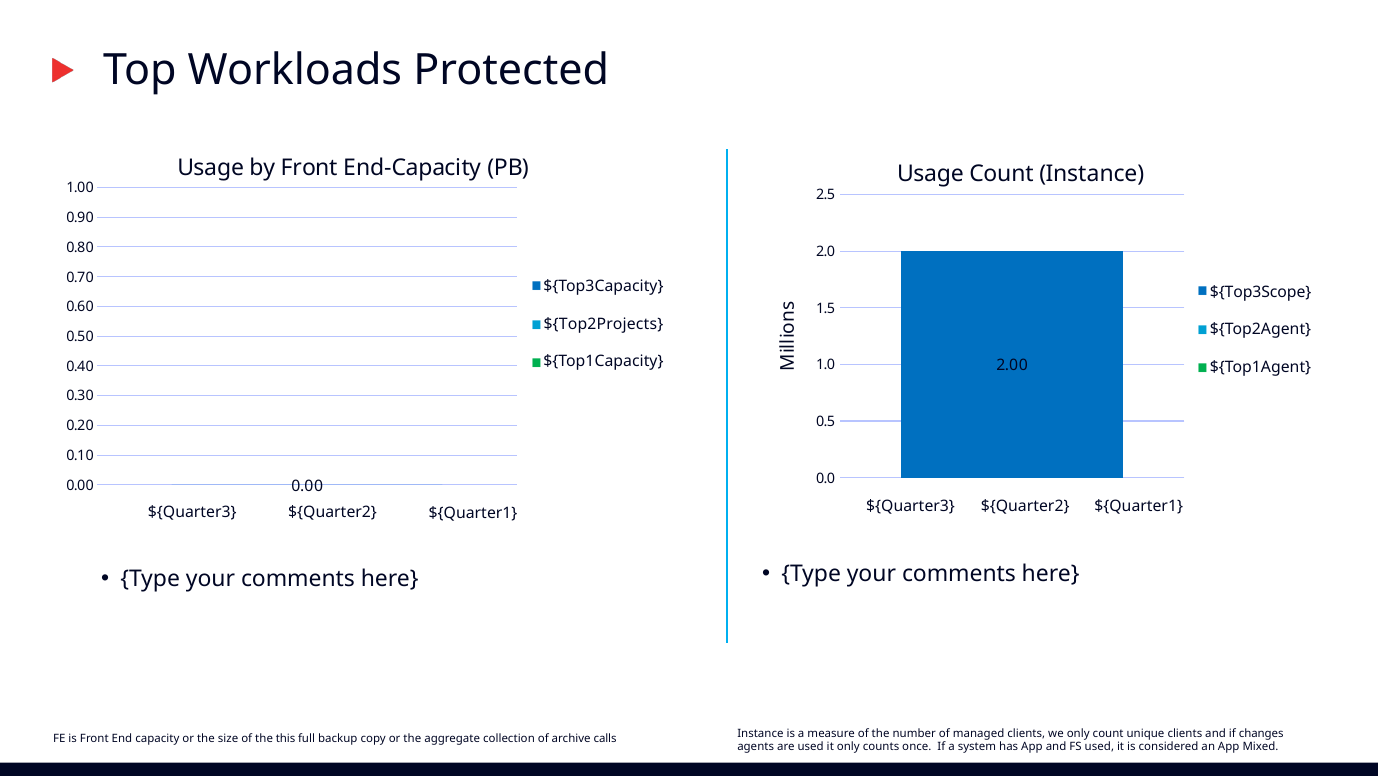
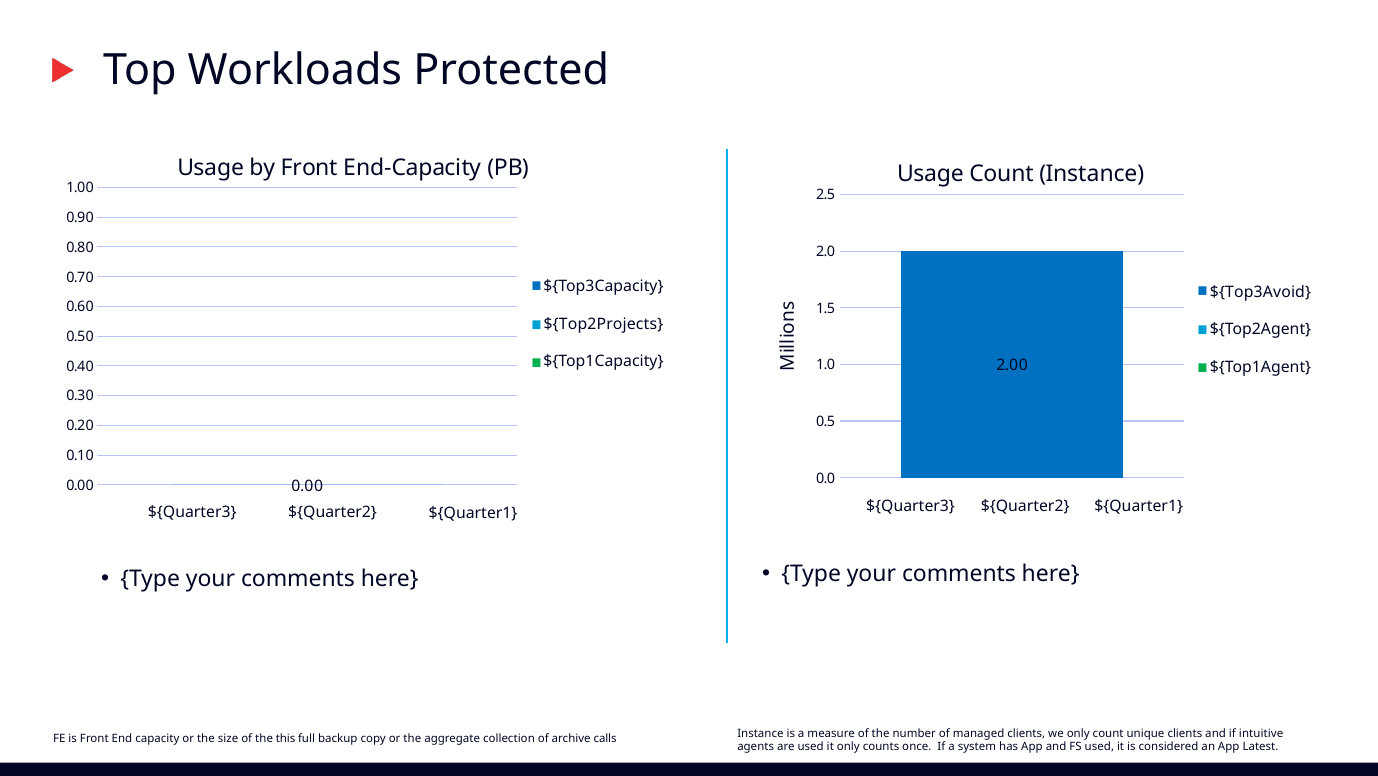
${Top3Scope: ${Top3Scope -> ${Top3Avoid (1260, 292)
changes: changes -> intuitive (1261, 733)
Mixed: Mixed -> Latest (1261, 746)
